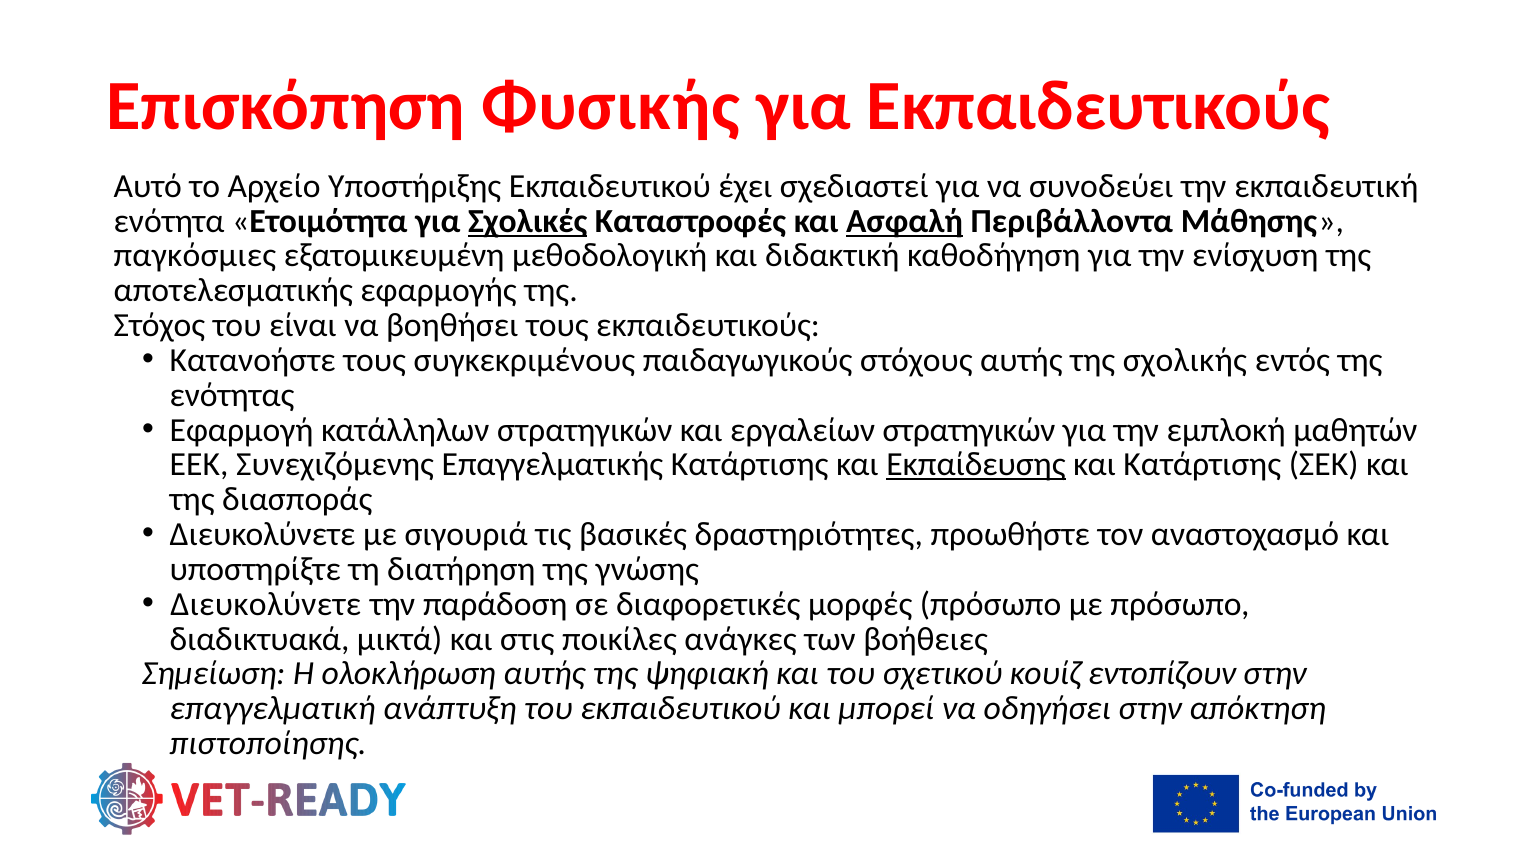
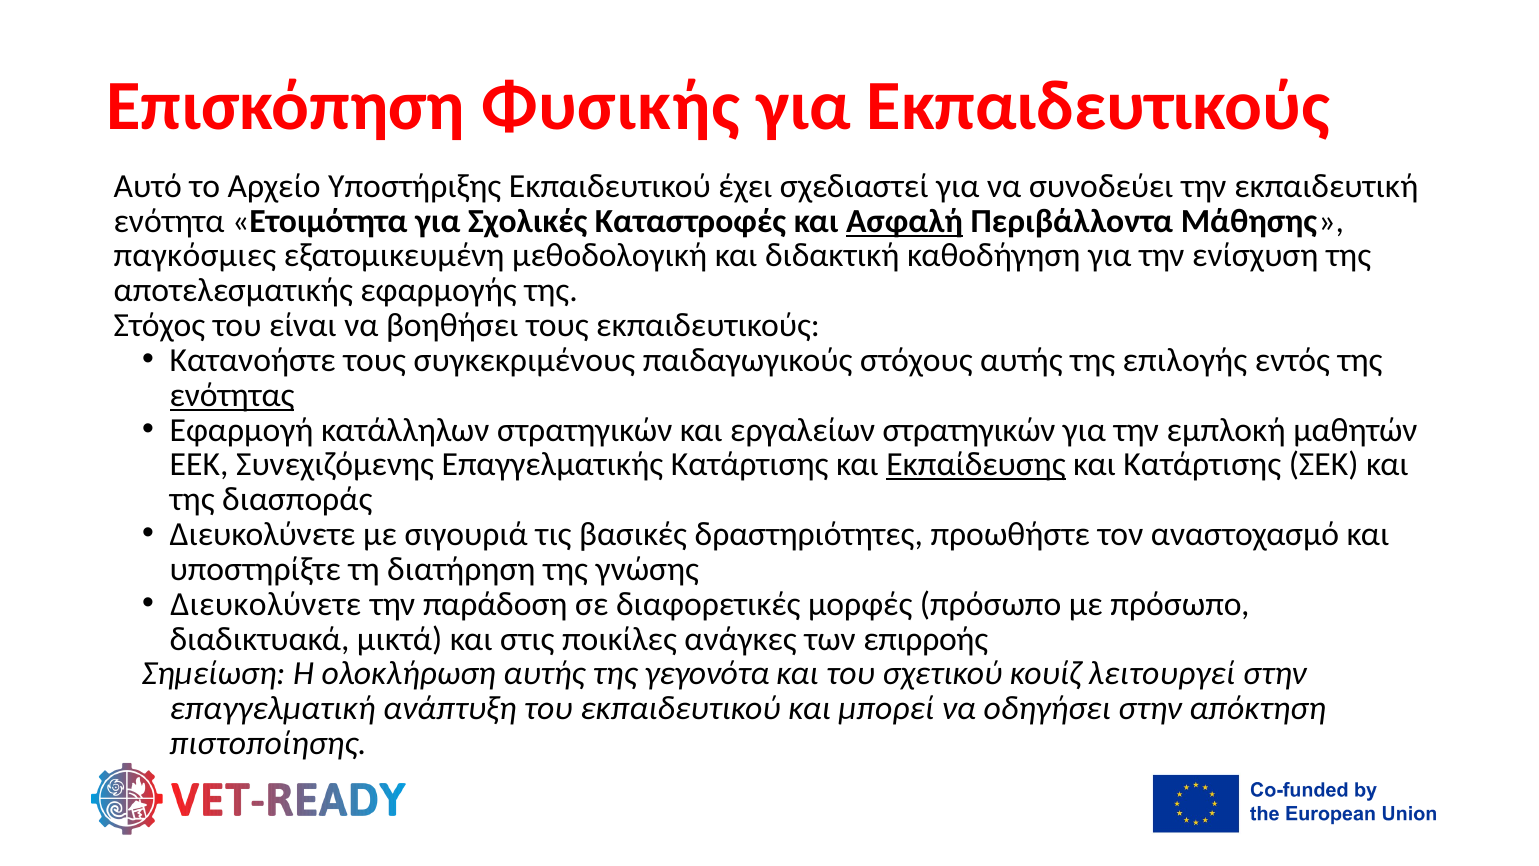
Σχολικές underline: present -> none (528, 221)
σχολικής: σχολικής -> επιλογής (1185, 360)
ενότητας underline: none -> present (232, 395)
βοήθειες: βοήθειες -> επιρροής (926, 639)
ψηφιακή: ψηφιακή -> γεγονότα (707, 674)
εντοπίζουν: εντοπίζουν -> λειτουργεί (1162, 674)
